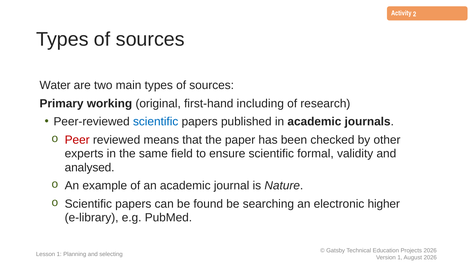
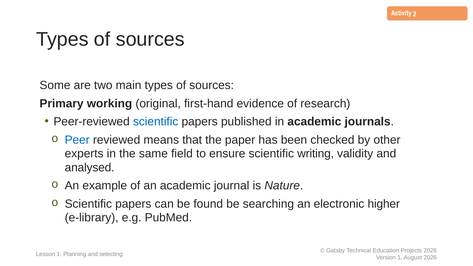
Water: Water -> Some (55, 85)
including: including -> evidence (260, 104)
Peer colour: red -> blue (77, 140)
formal: formal -> writing (316, 154)
